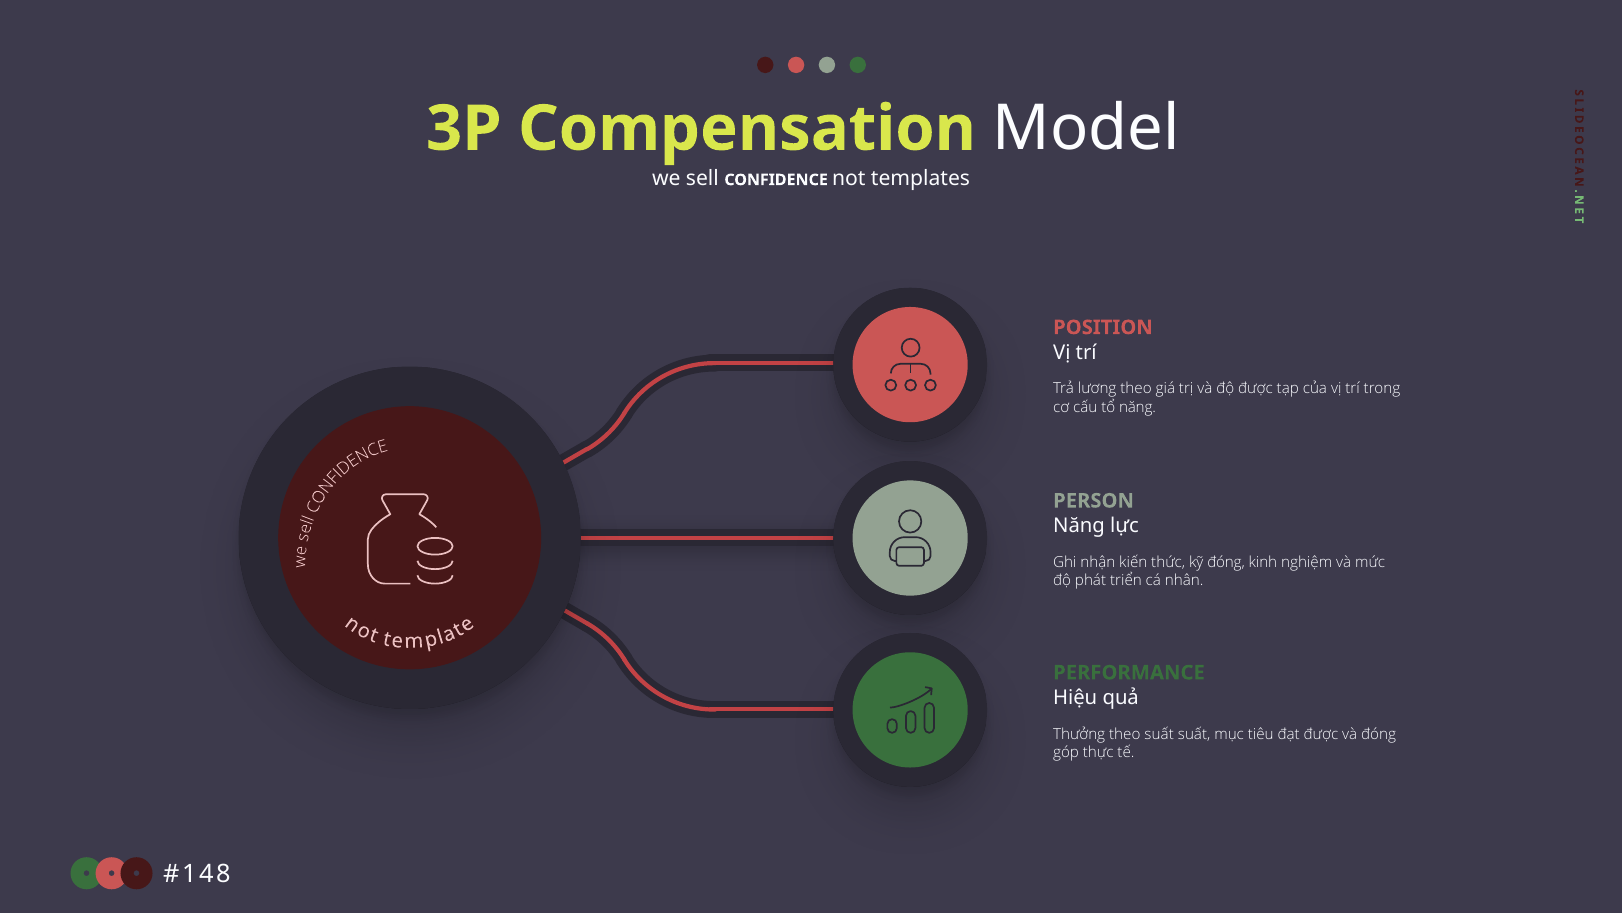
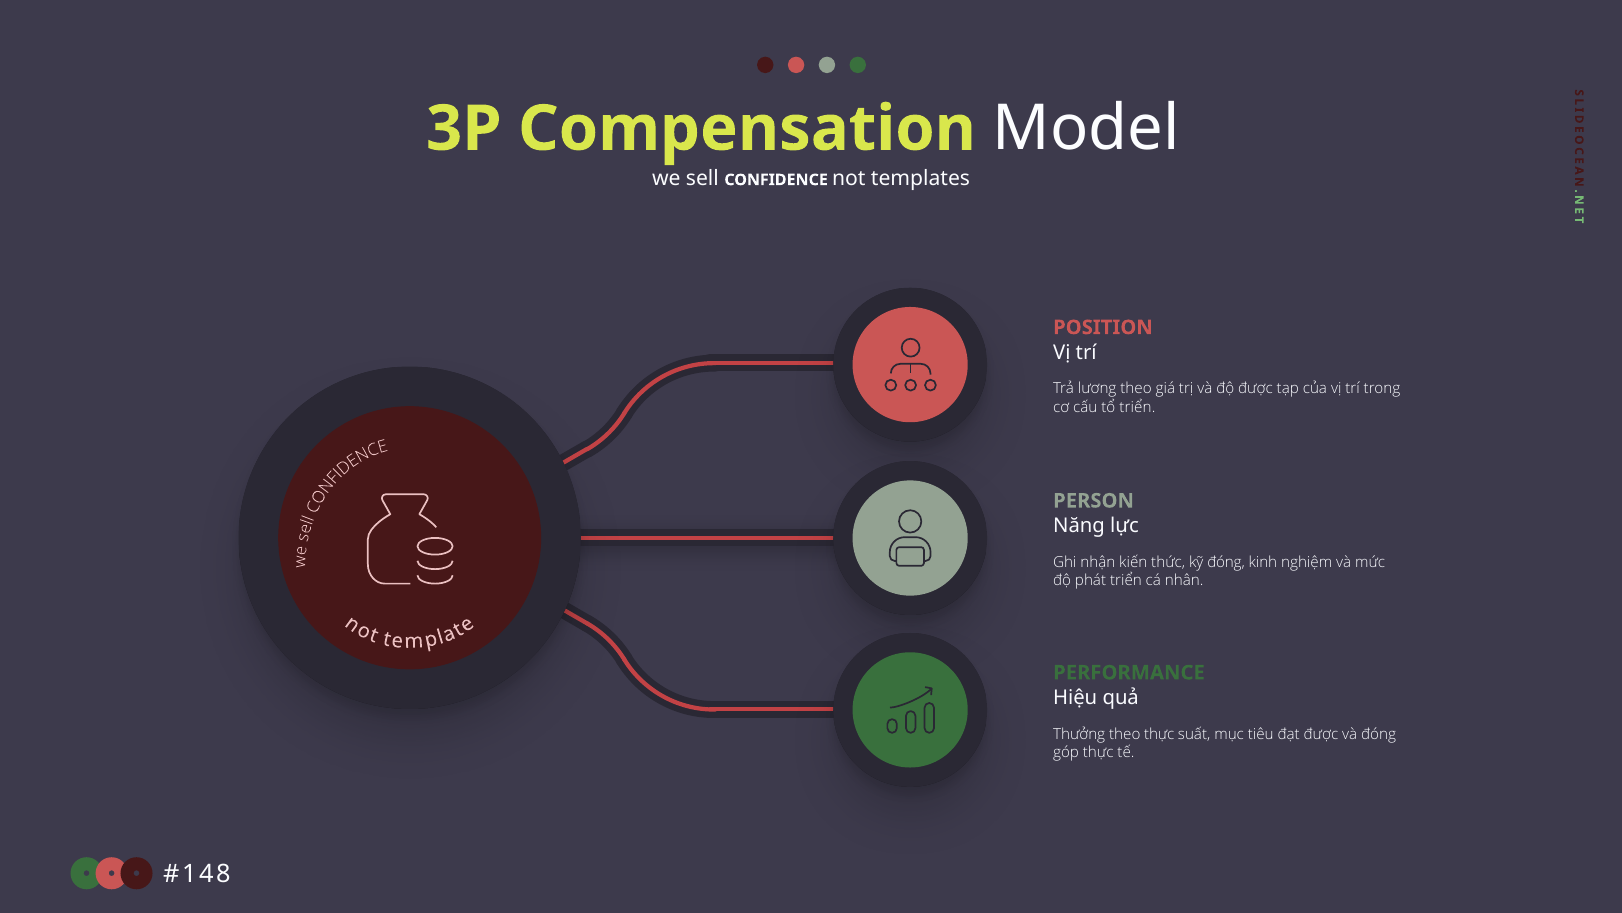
tổ năng: năng -> triển (1137, 407)
theo suất: suất -> thực (1159, 733)
